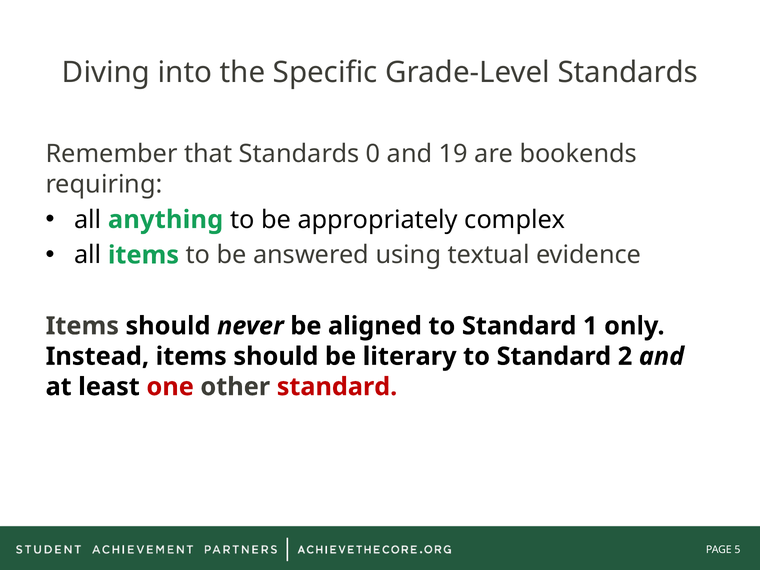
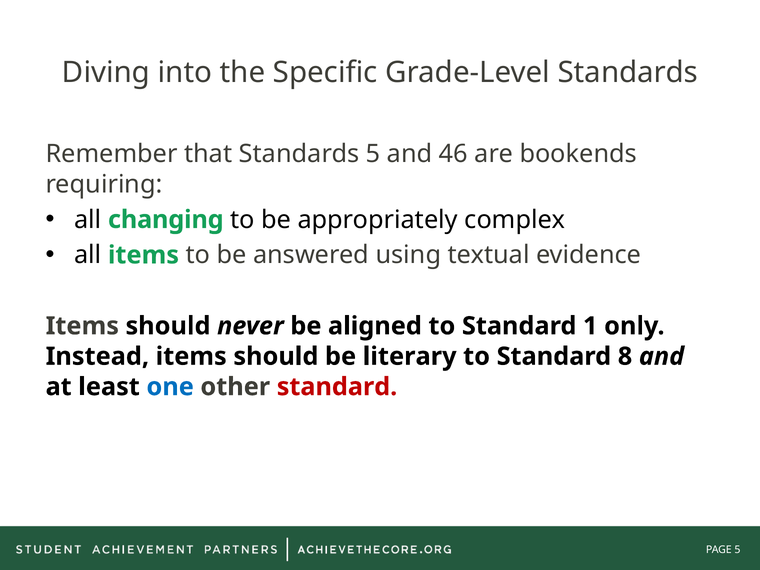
Standards 0: 0 -> 5 (373, 154)
19: 19 -> 46 (453, 154)
anything: anything -> changing (166, 220)
2: 2 -> 8 (625, 356)
one colour: red -> blue (170, 387)
